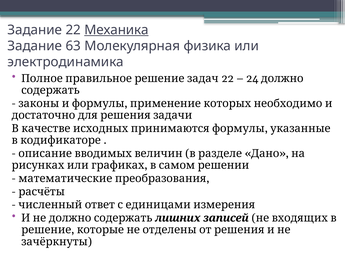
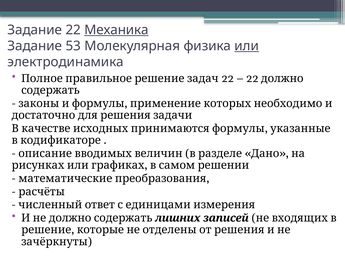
63: 63 -> 53 (73, 46)
или underline: none -> present (247, 46)
24: 24 -> 22 (252, 79)
